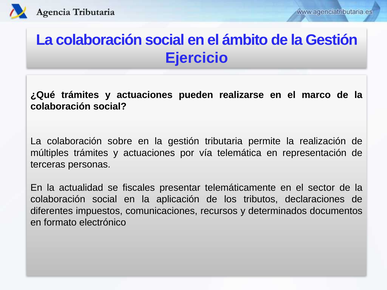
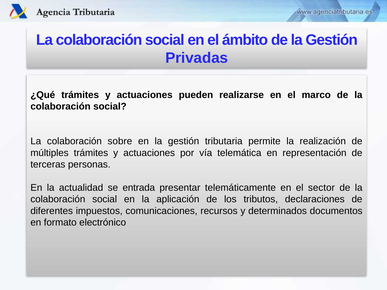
Ejercicio: Ejercicio -> Privadas (197, 58)
fiscales: fiscales -> entrada (139, 188)
